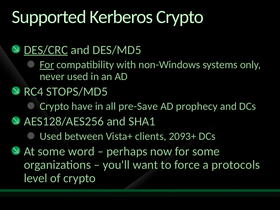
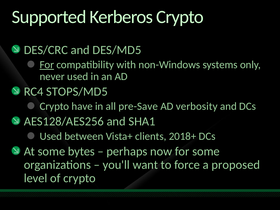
DES/CRC underline: present -> none (46, 50)
prophecy: prophecy -> verbosity (197, 106)
2093+: 2093+ -> 2018+ (183, 136)
word: word -> bytes (81, 151)
protocols: protocols -> proposed (236, 165)
